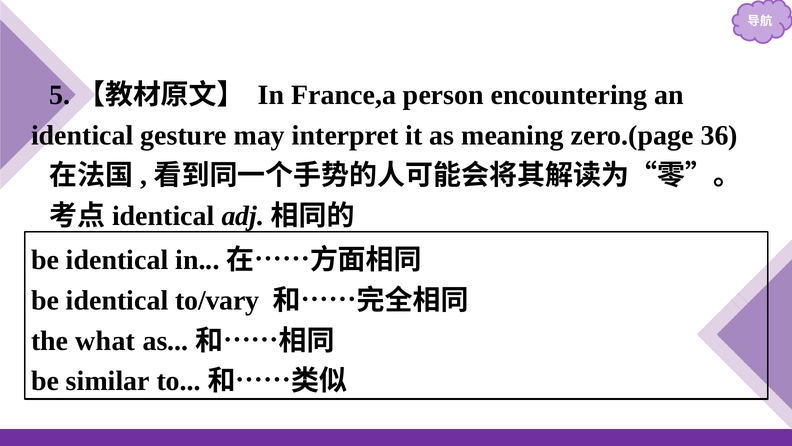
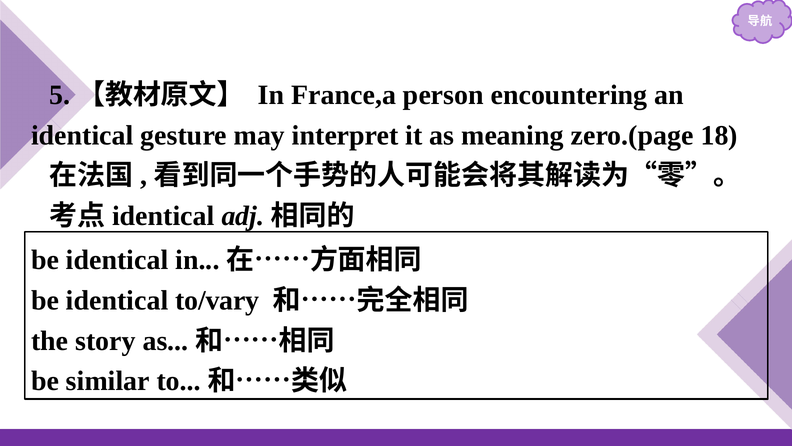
36: 36 -> 18 (719, 135)
what: what -> story (105, 340)
